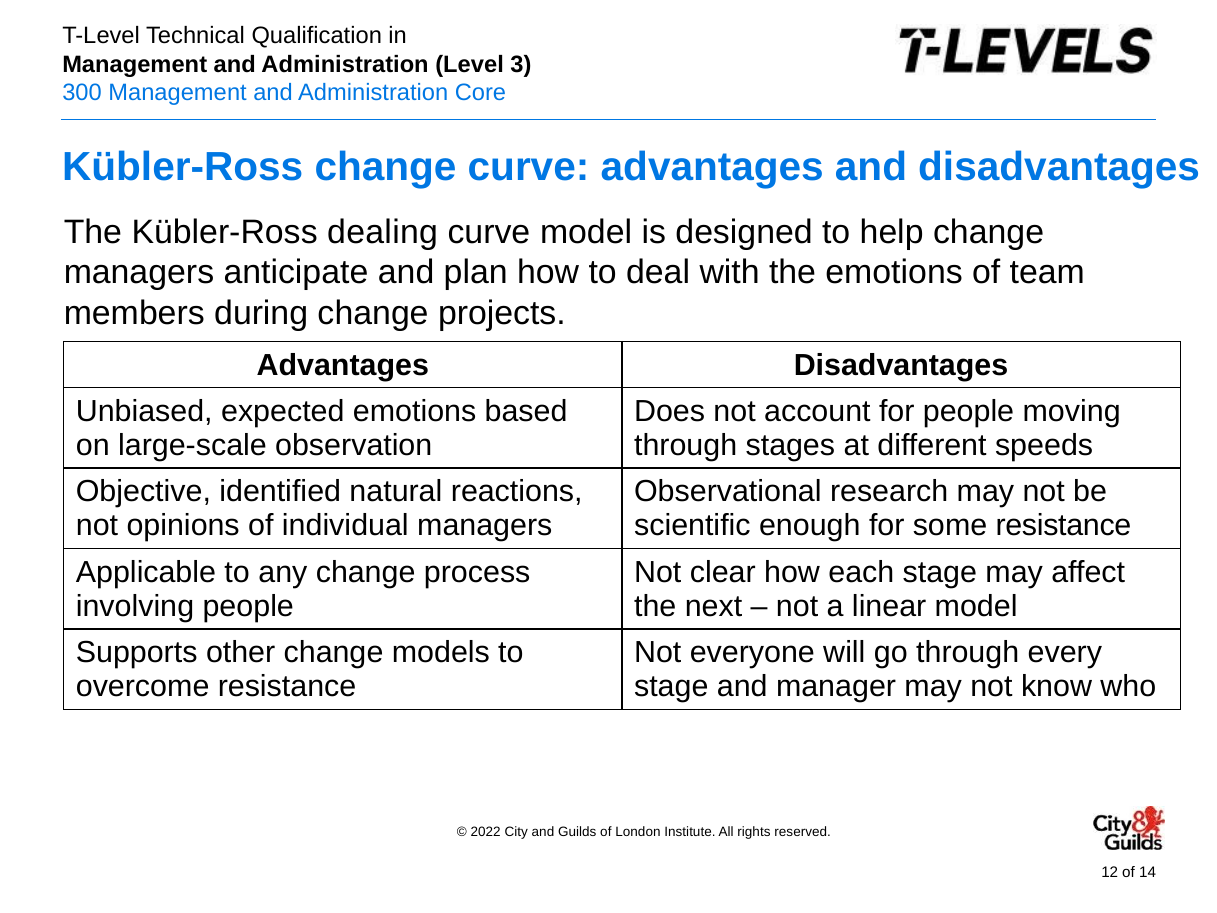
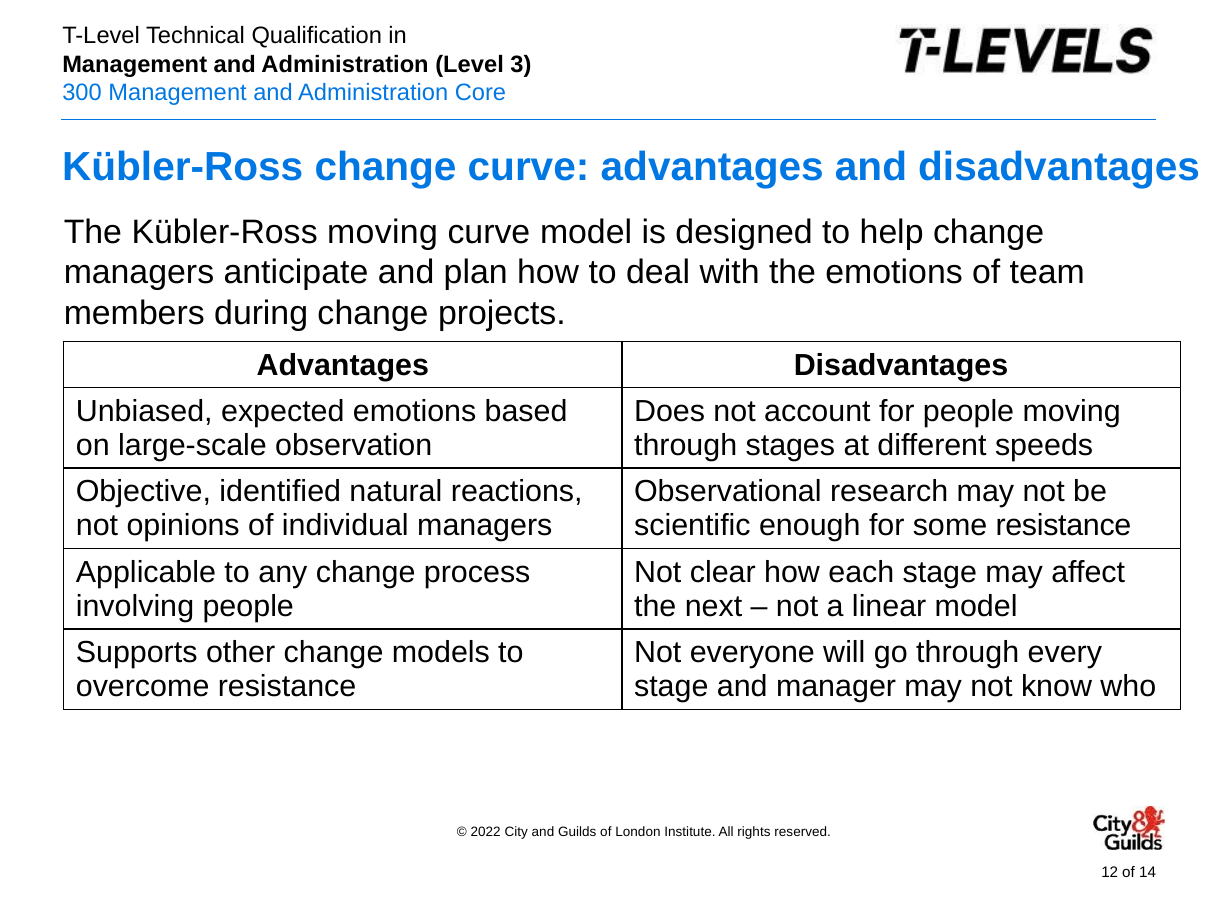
Kübler-Ross dealing: dealing -> moving (383, 232)
